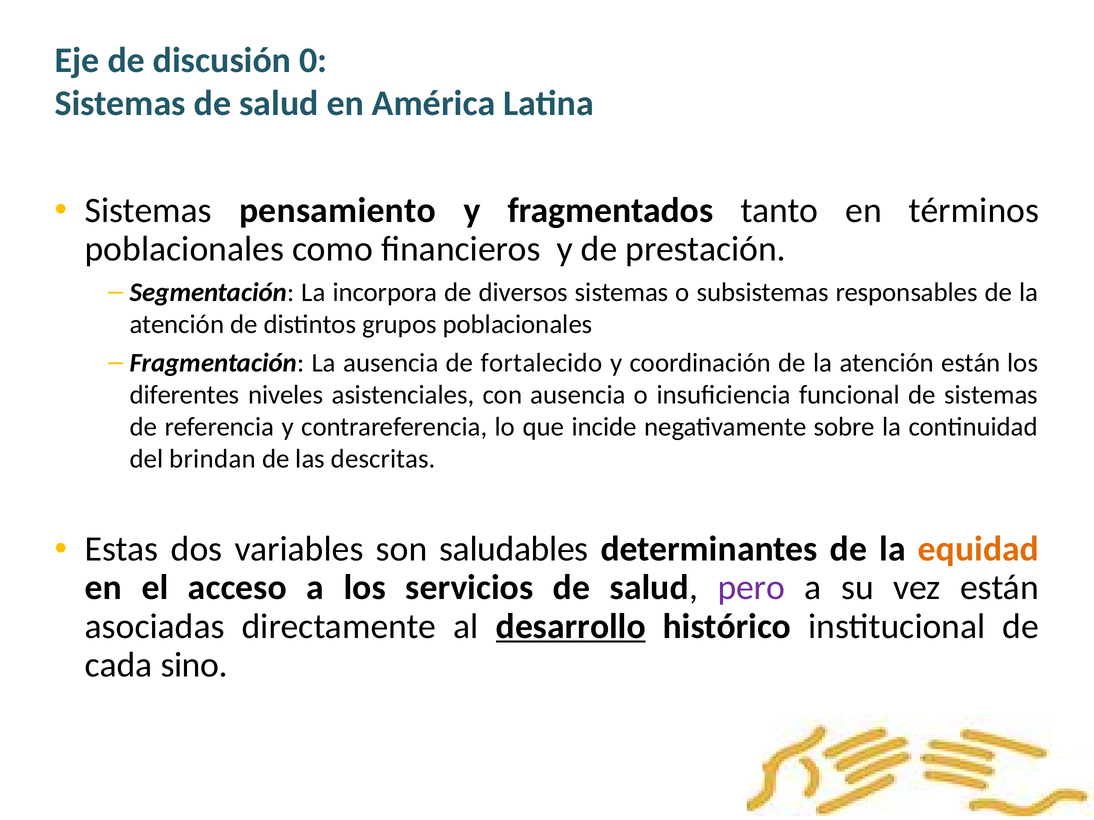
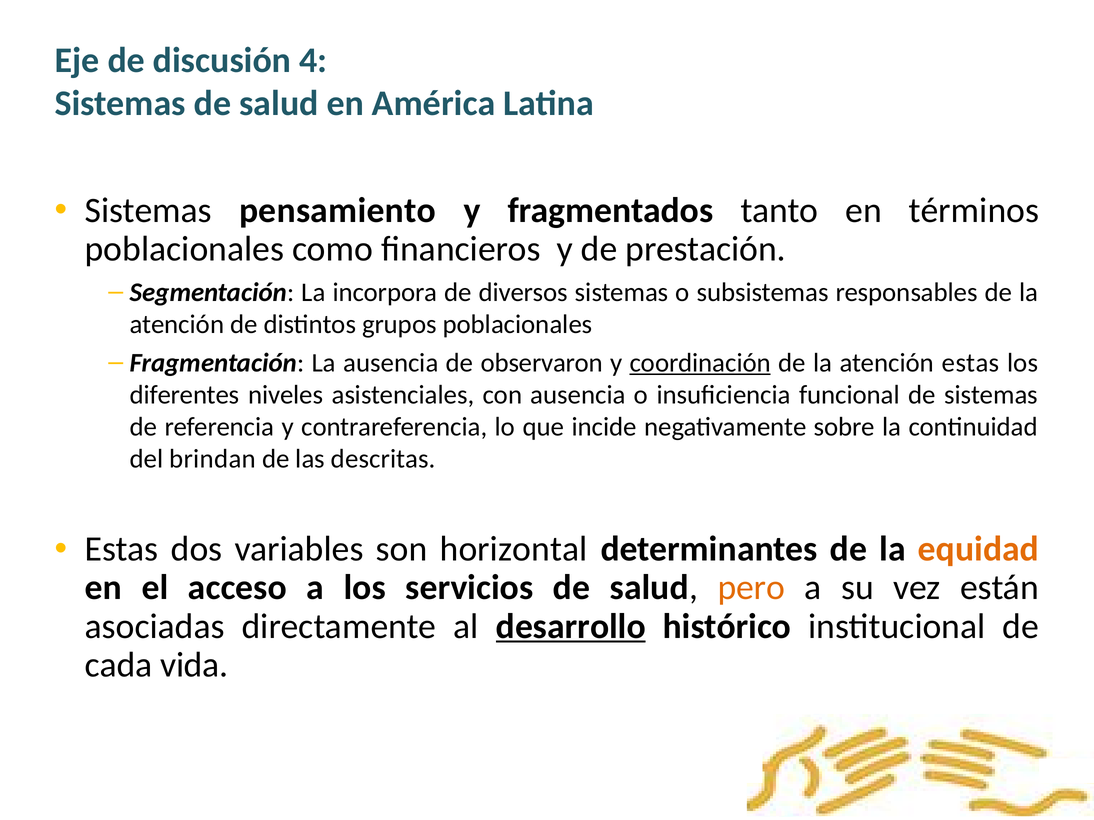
0: 0 -> 4 (313, 61)
fortalecido: fortalecido -> observaron (542, 363)
coordinación underline: none -> present (700, 363)
atención están: están -> estas (971, 363)
saludables: saludables -> horizontal (514, 549)
pero colour: purple -> orange (751, 588)
sino: sino -> vida (194, 665)
